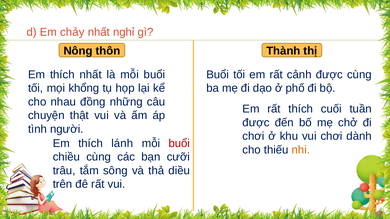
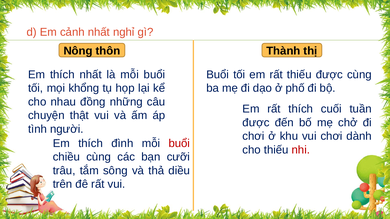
chảy: chảy -> cảnh (72, 32)
rất cảnh: cảnh -> thiếu (299, 75)
lánh: lánh -> đình (122, 144)
nhi colour: orange -> red (301, 150)
